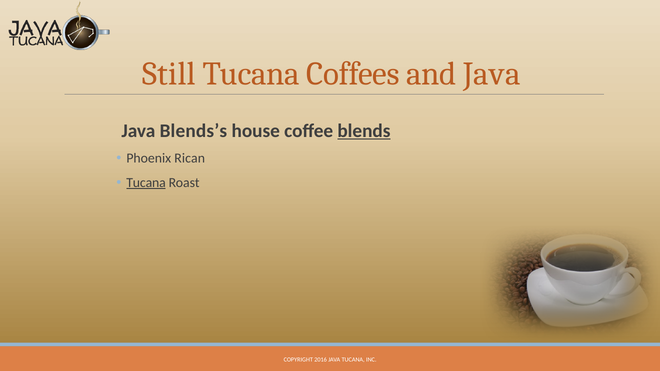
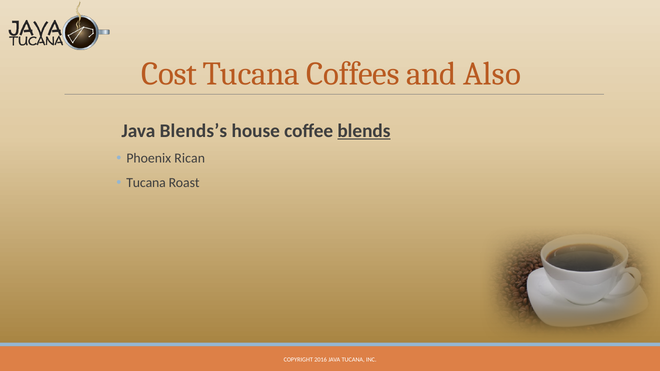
Still: Still -> Cost (169, 74)
and Java: Java -> Also (492, 74)
Tucana underline: present -> none (146, 183)
